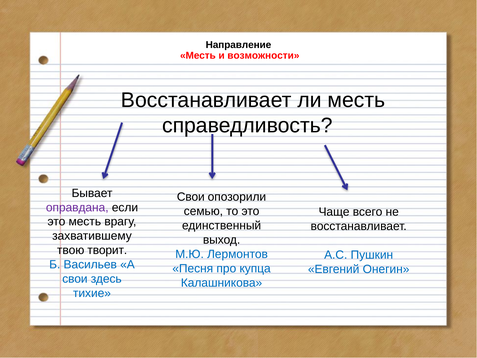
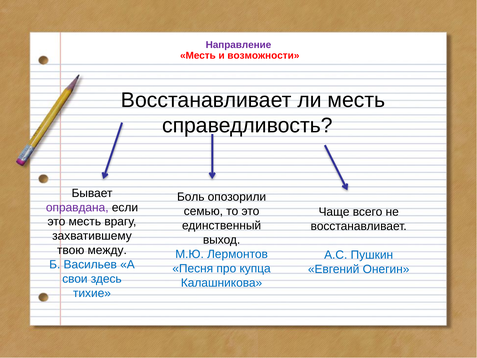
Направление colour: black -> purple (238, 45)
Свои: Свои -> Боль (191, 197)
творит: творит -> между (107, 250)
